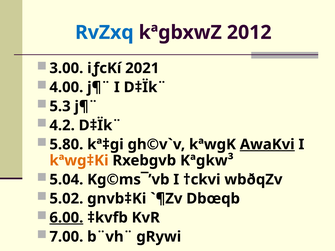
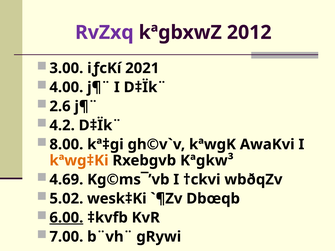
RvZxq colour: blue -> purple (104, 32)
5.3: 5.3 -> 2.6 (60, 106)
5.80: 5.80 -> 8.00 (66, 145)
AwaKvi underline: present -> none (267, 145)
5.04: 5.04 -> 4.69 (66, 180)
gnvb‡Ki: gnvb‡Ki -> wesk‡Ki (117, 199)
